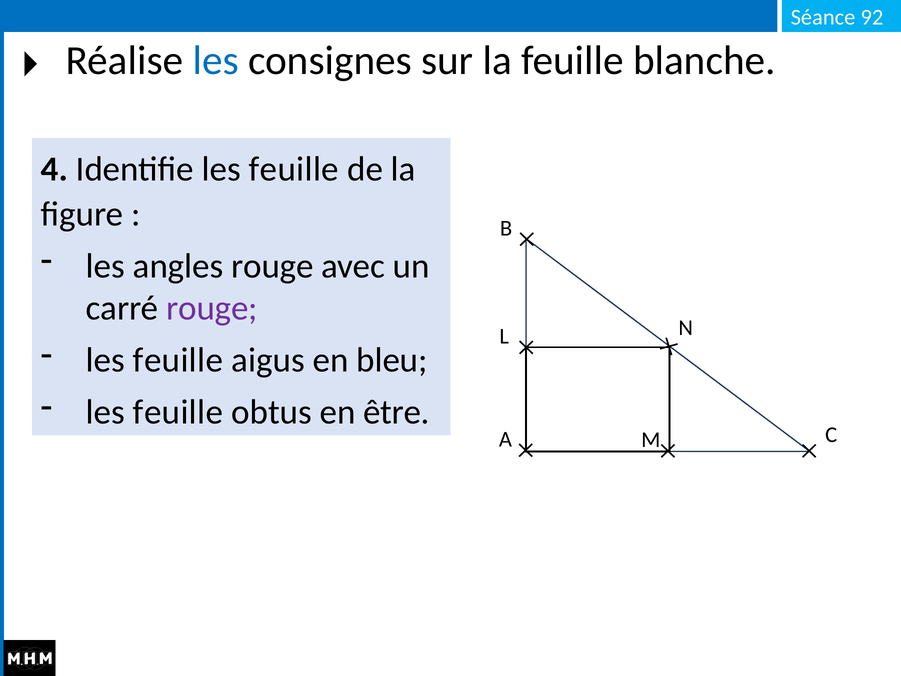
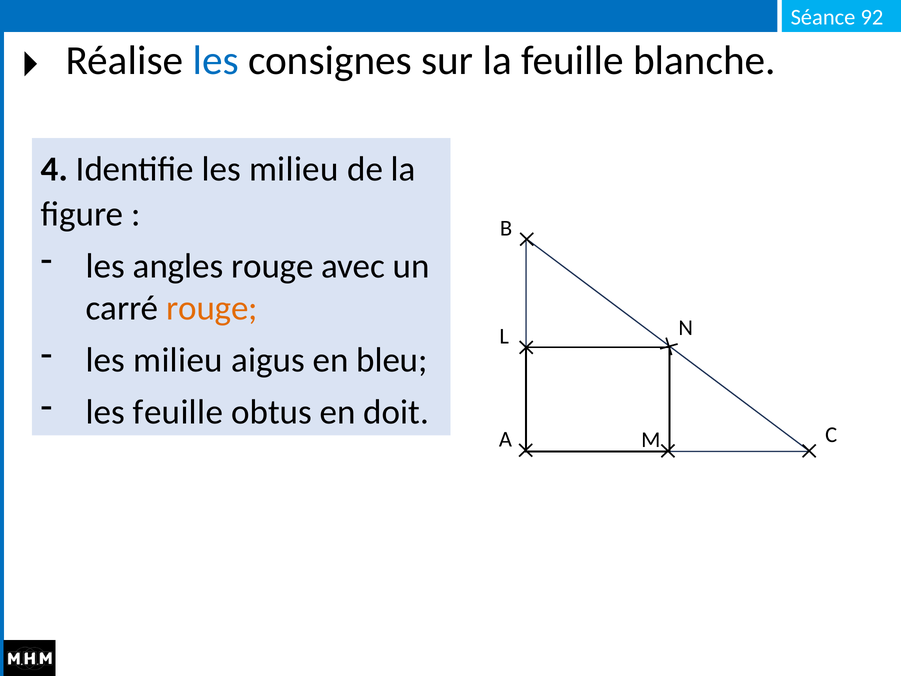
Identifie les feuille: feuille -> milieu (294, 169)
rouge colour: purple -> orange (212, 308)
feuille: feuille -> milieu (178, 360)
être: être -> doit (396, 412)
